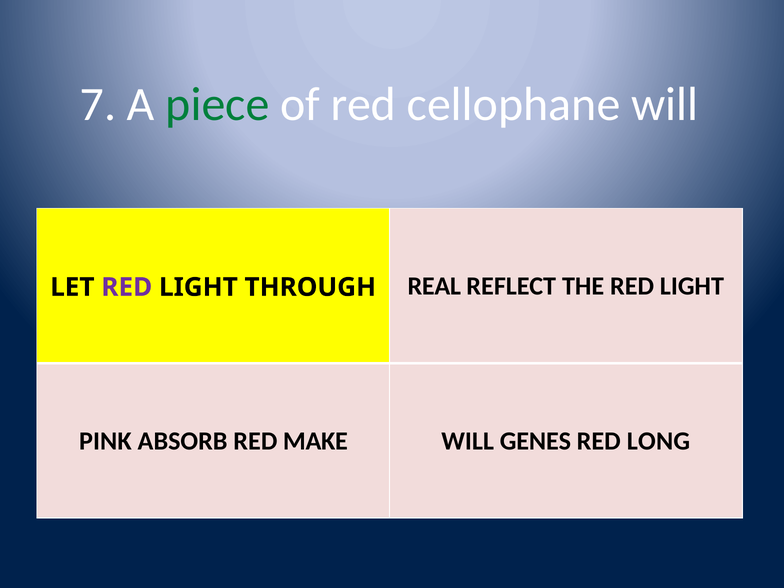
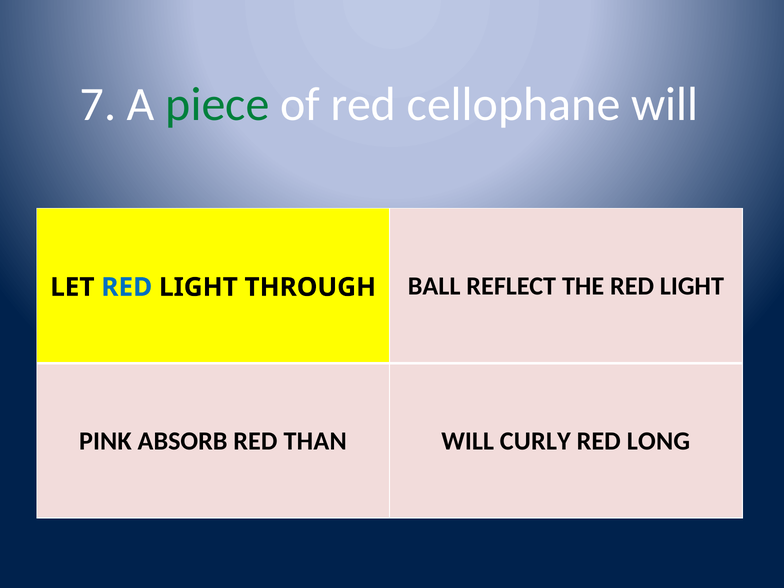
RED colour: purple -> blue (127, 287)
REAL: REAL -> BALL (434, 286)
MAKE: MAKE -> THAN (315, 441)
GENES: GENES -> CURLY (535, 441)
